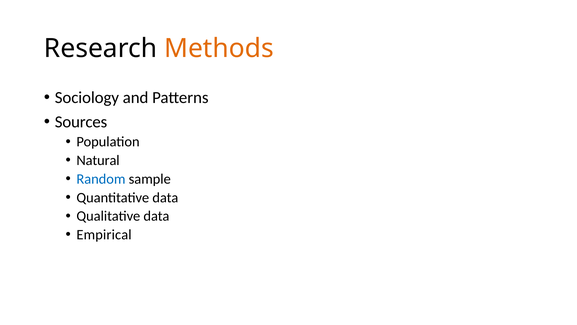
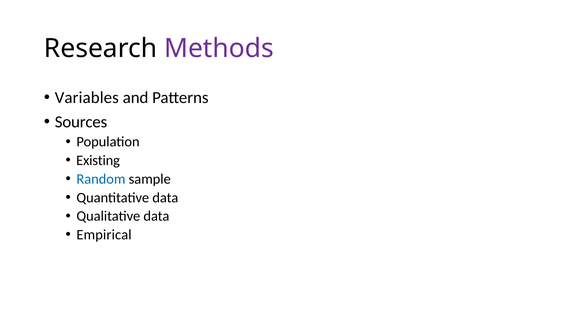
Methods colour: orange -> purple (219, 48)
Sociology: Sociology -> Variables (87, 98)
Natural: Natural -> Existing (98, 160)
